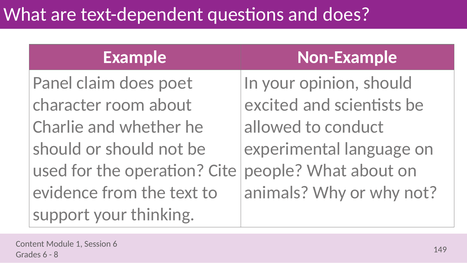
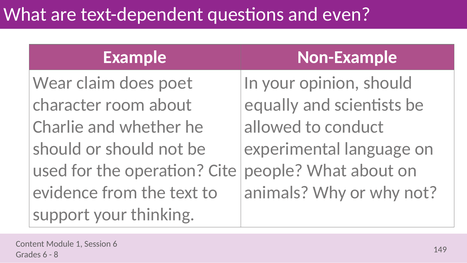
and does: does -> even (347, 14)
Panel: Panel -> Wear (53, 83)
excited: excited -> equally (272, 105)
